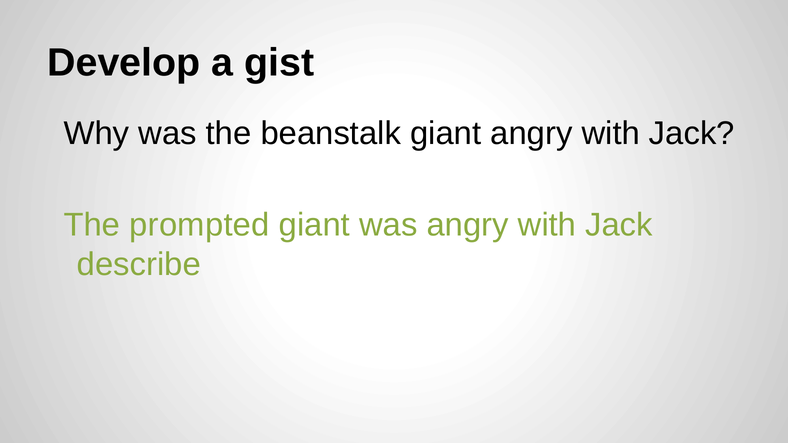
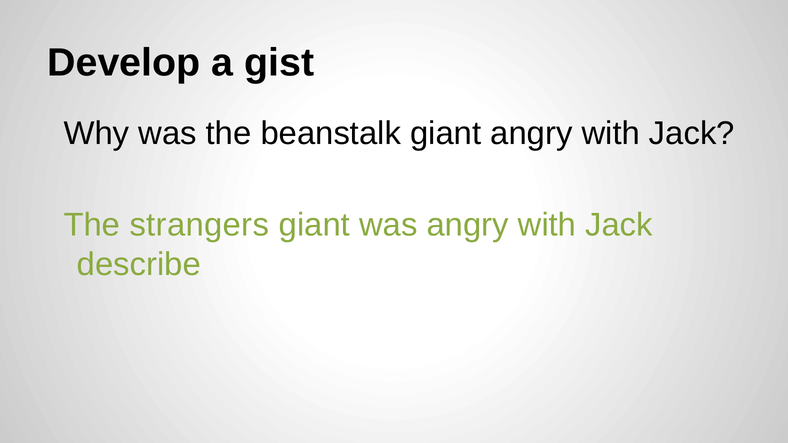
prompted: prompted -> strangers (199, 225)
